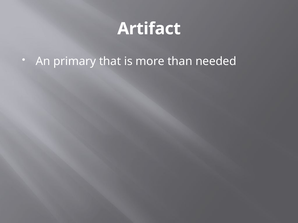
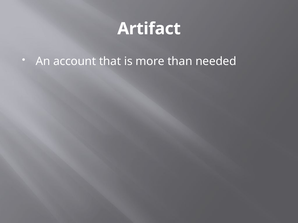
primary: primary -> account (75, 61)
